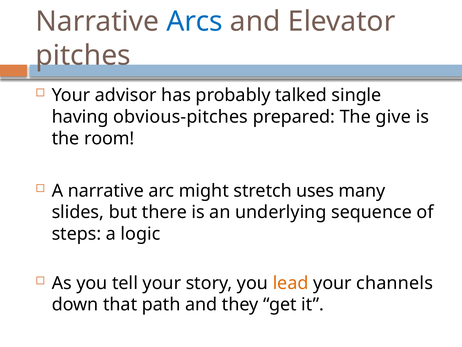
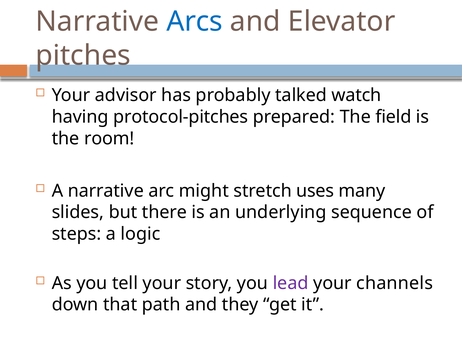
single: single -> watch (357, 95)
obvious-pitches: obvious-pitches -> protocol-pitches (181, 117)
give: give -> field (393, 117)
lead colour: orange -> purple (291, 283)
